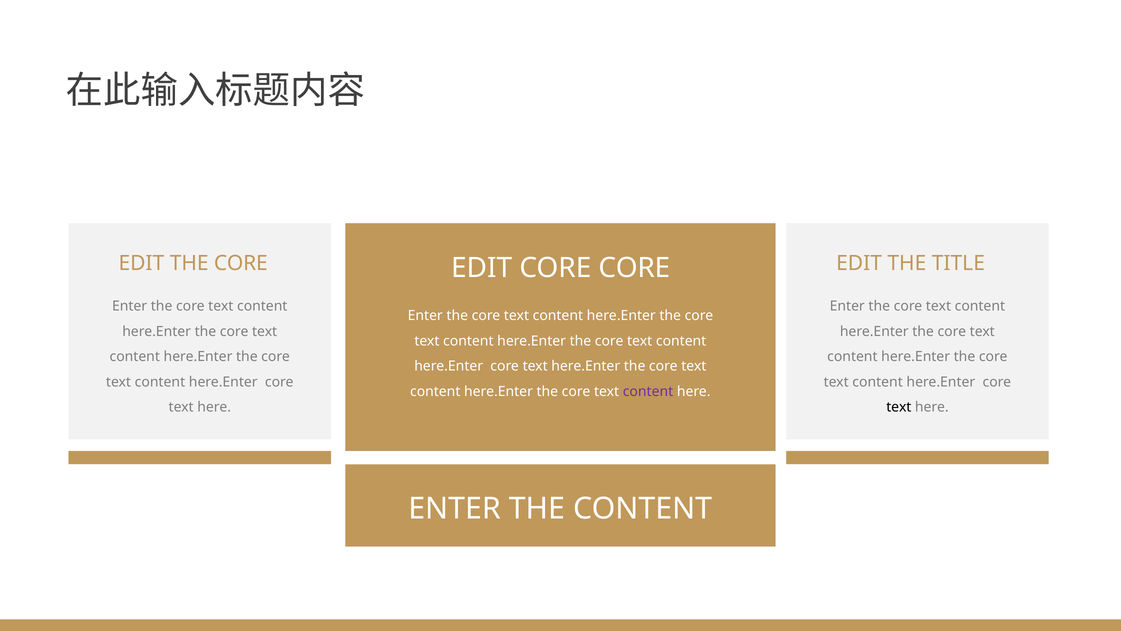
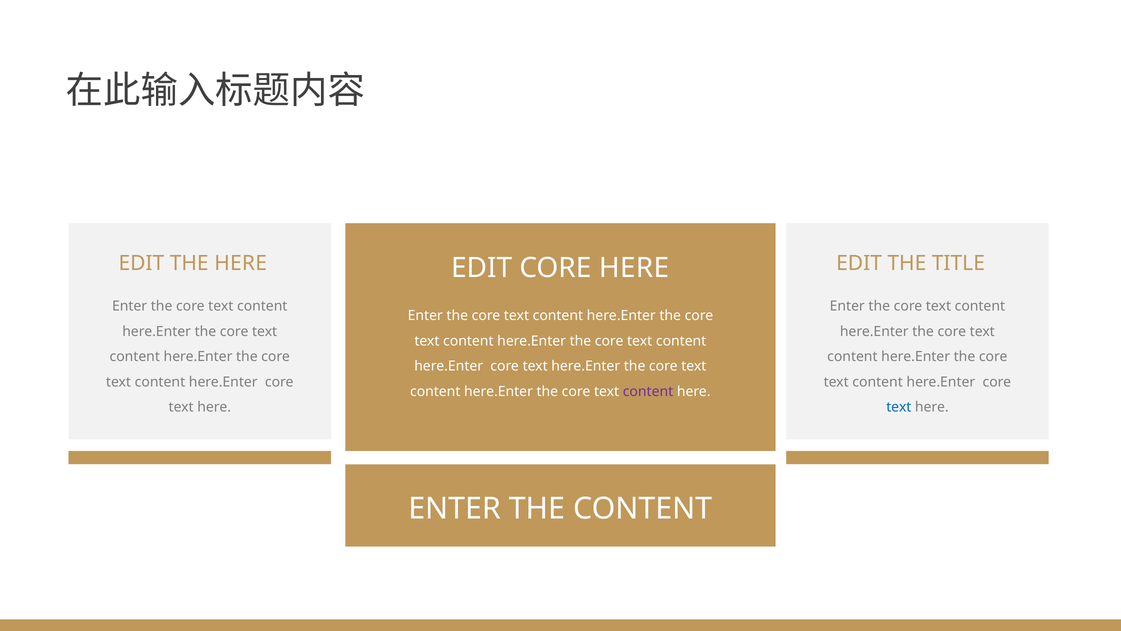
EDIT THE CORE: CORE -> HERE (241, 263)
CORE CORE: CORE -> HERE (634, 268)
text colour: black -> blue (899, 407)
